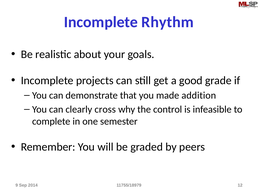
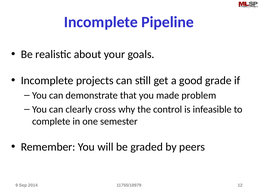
Rhythm: Rhythm -> Pipeline (168, 22)
addition: addition -> problem (199, 95)
